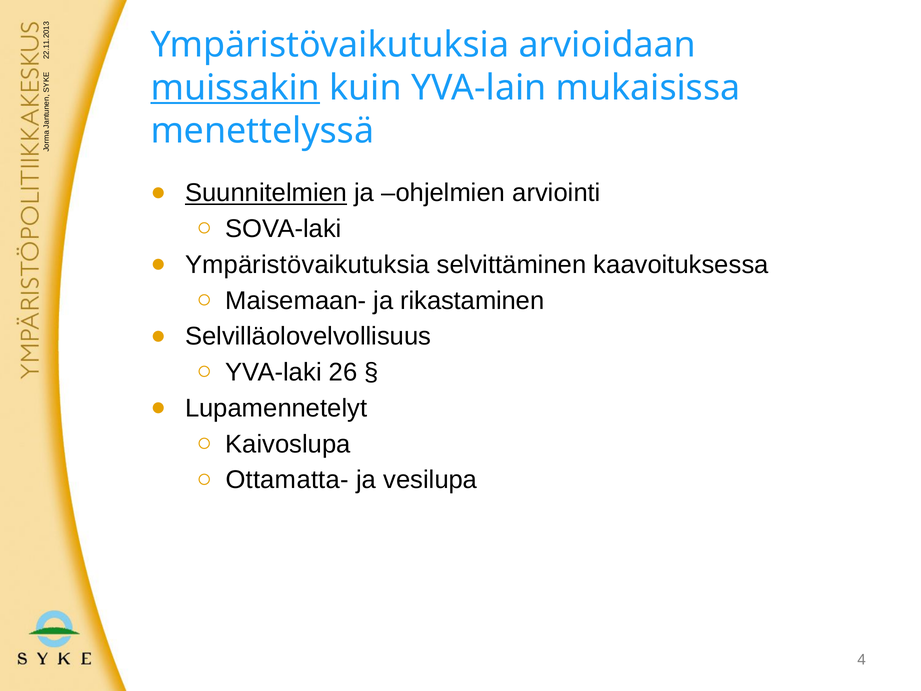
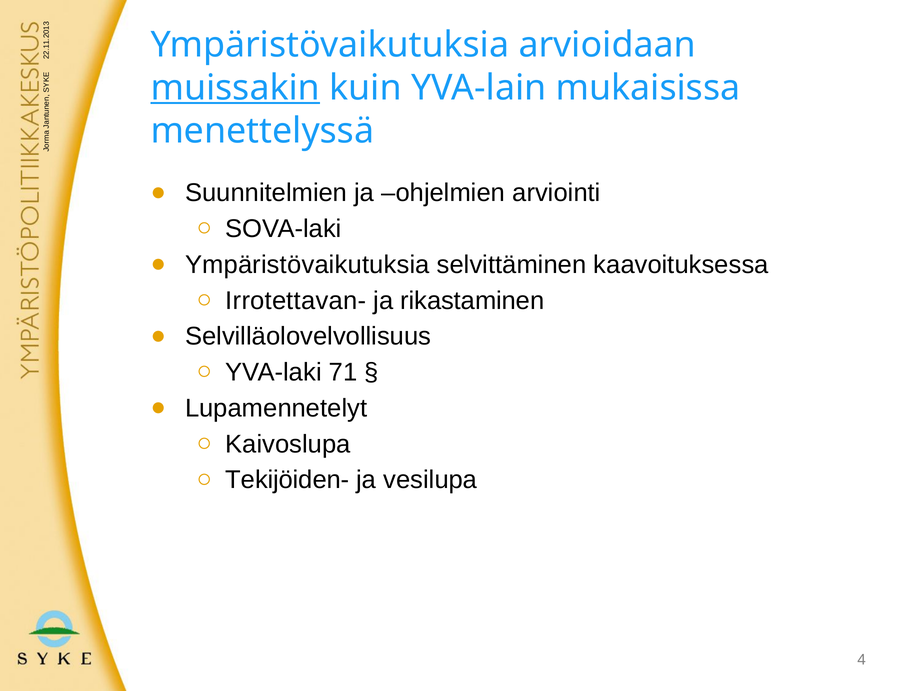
Suunnitelmien underline: present -> none (266, 193)
Maisemaan-: Maisemaan- -> Irrotettavan- (296, 301)
26: 26 -> 71 (343, 372)
Ottamatta-: Ottamatta- -> Tekijöiden- (287, 480)
